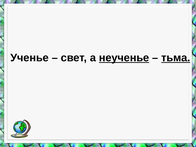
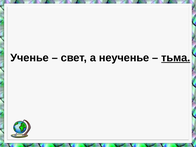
неученье underline: present -> none (124, 58)
